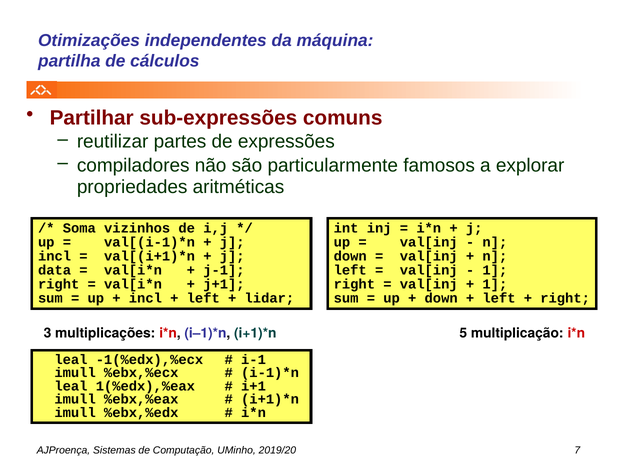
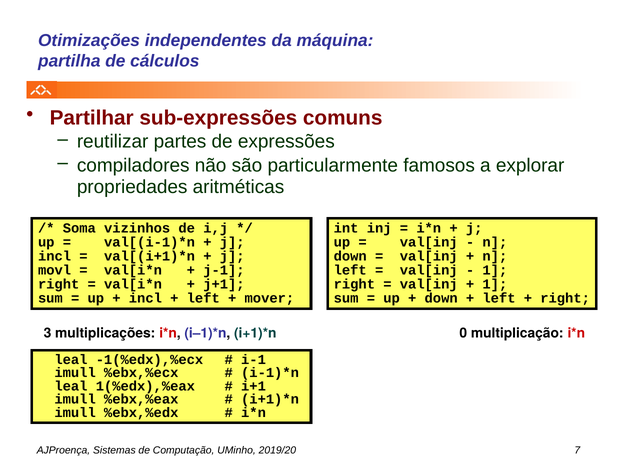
data: data -> movl (55, 270)
lidar: lidar -> mover (269, 299)
5: 5 -> 0 (463, 334)
